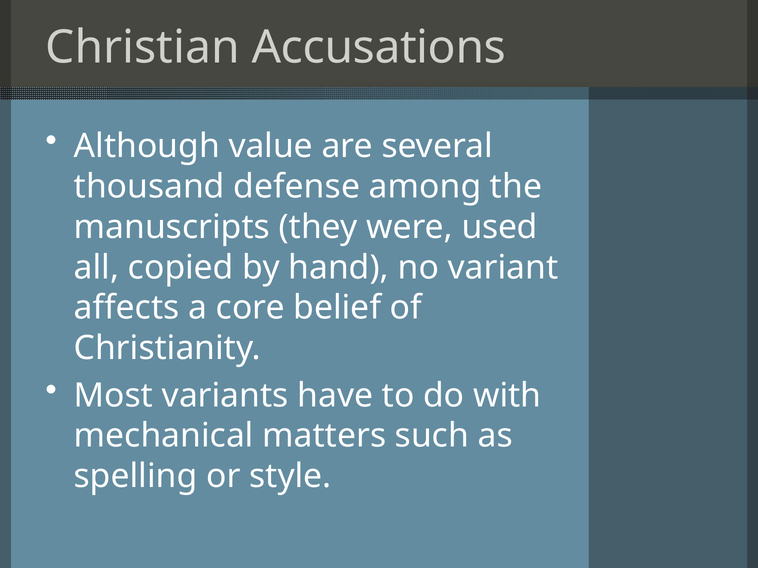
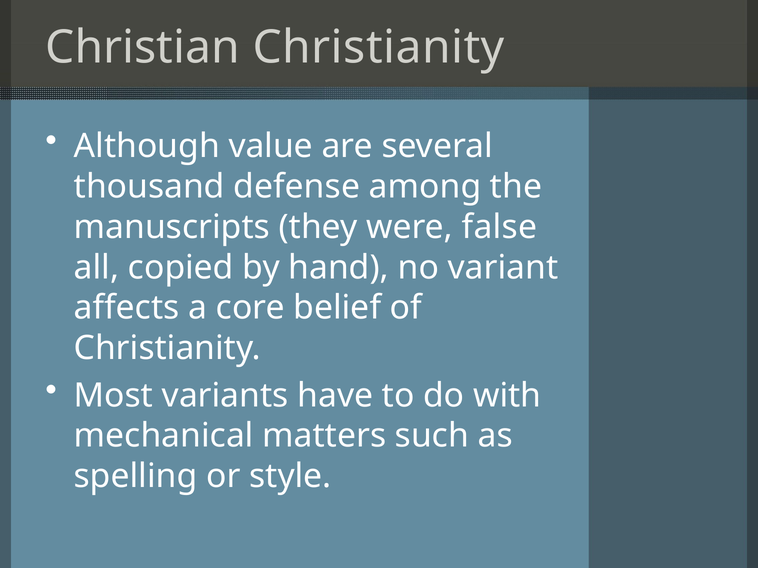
Christian Accusations: Accusations -> Christianity (378, 47)
used: used -> false (499, 227)
